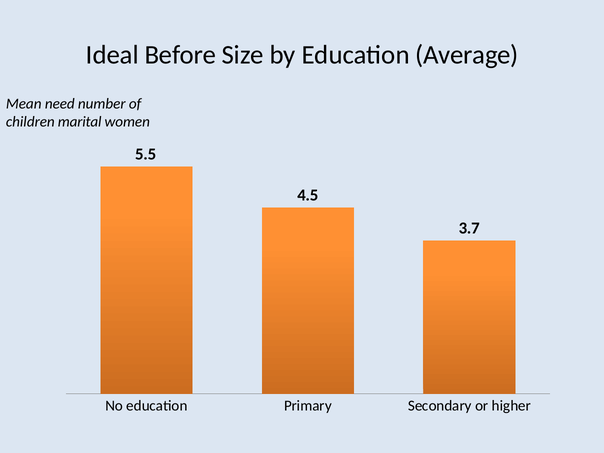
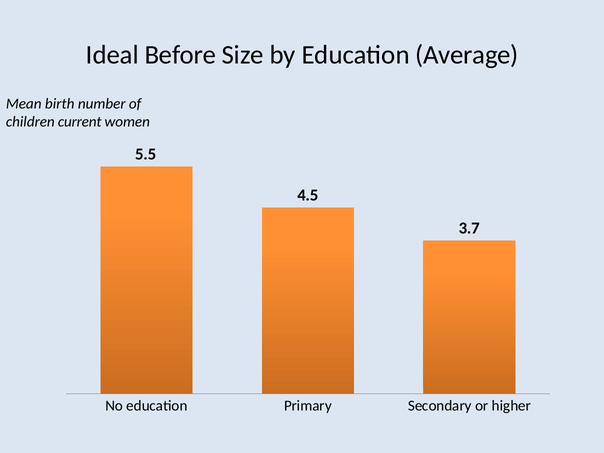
need: need -> birth (60, 104)
marital: marital -> current (80, 122)
